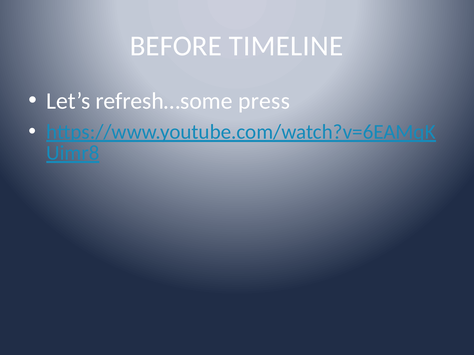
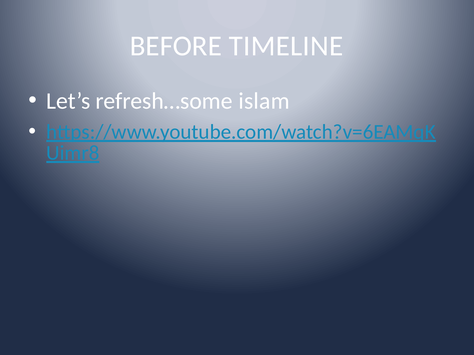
press: press -> islam (264, 101)
